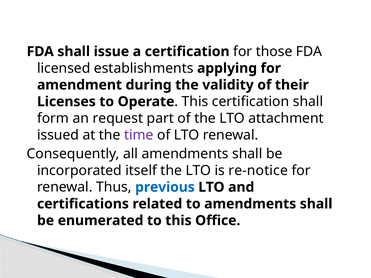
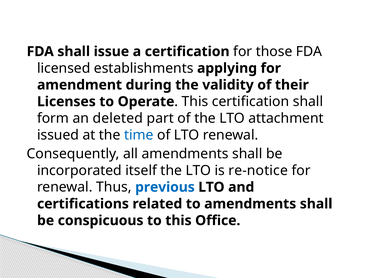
request: request -> deleted (118, 118)
time colour: purple -> blue (139, 135)
enumerated: enumerated -> conspicuous (101, 221)
